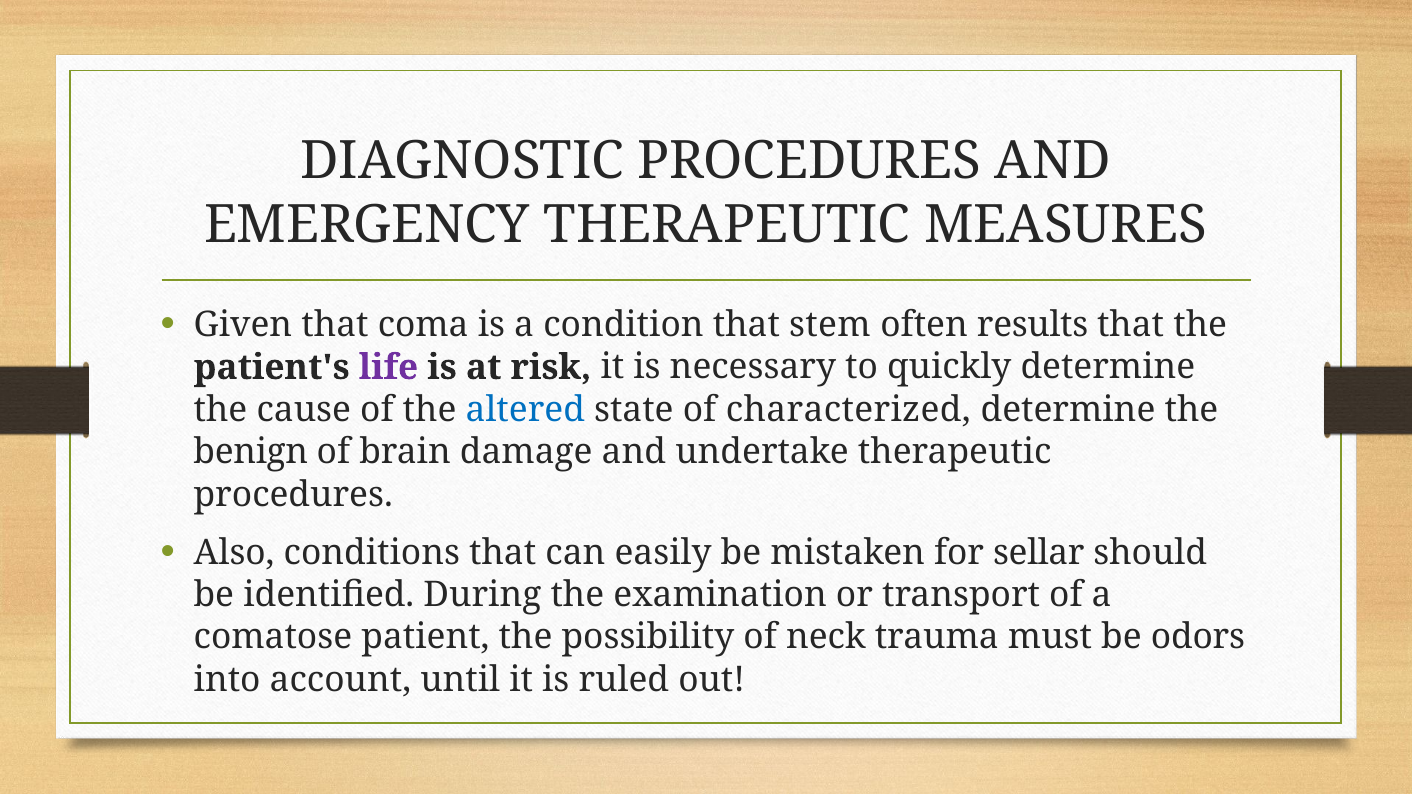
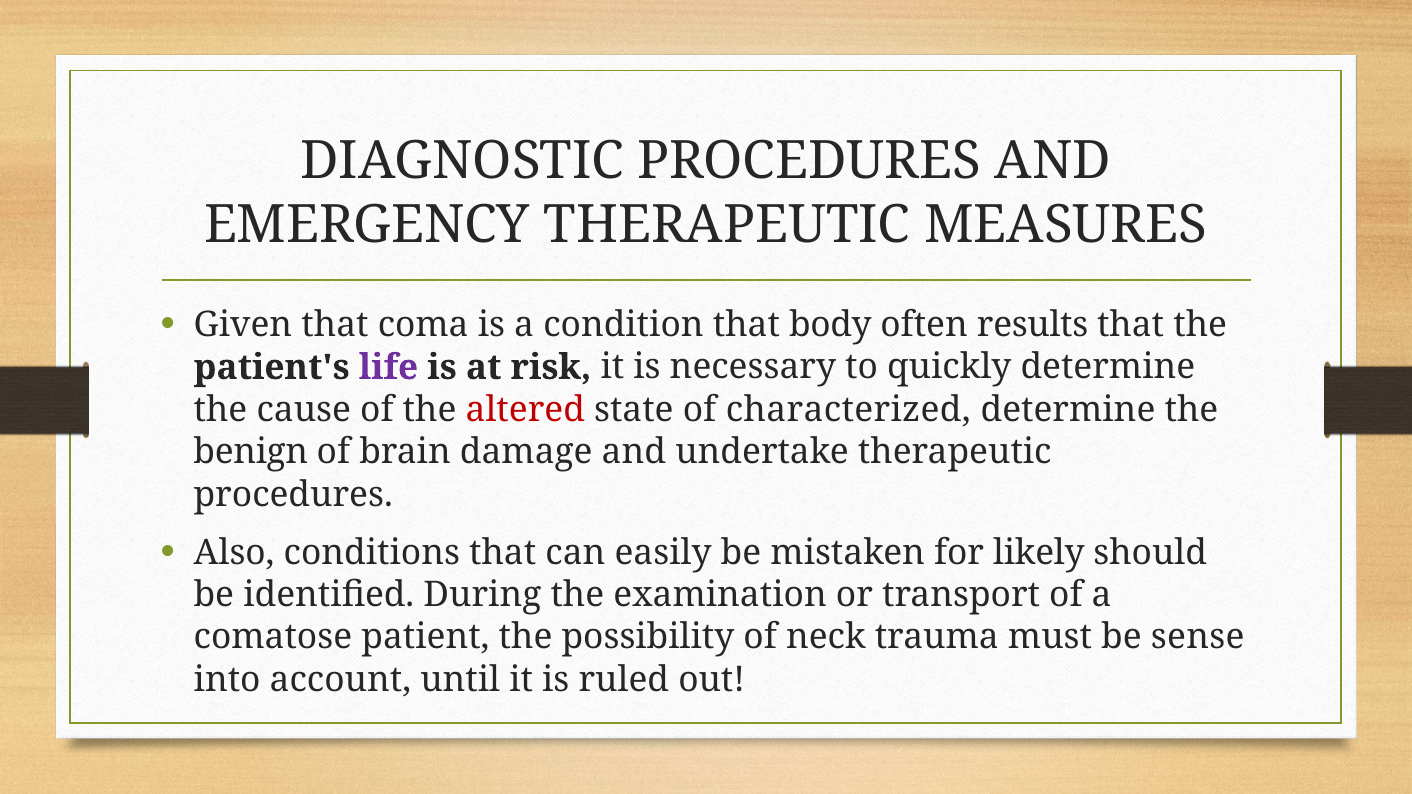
stem: stem -> body (830, 325)
altered colour: blue -> red (525, 410)
sellar: sellar -> likely (1039, 553)
odors: odors -> sense (1198, 637)
